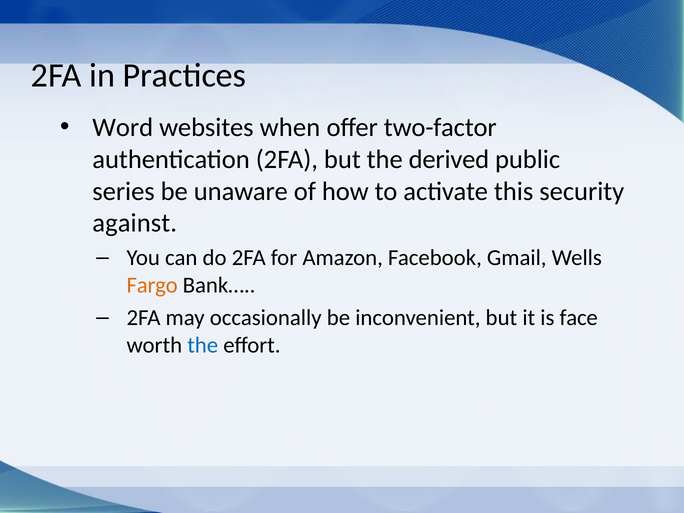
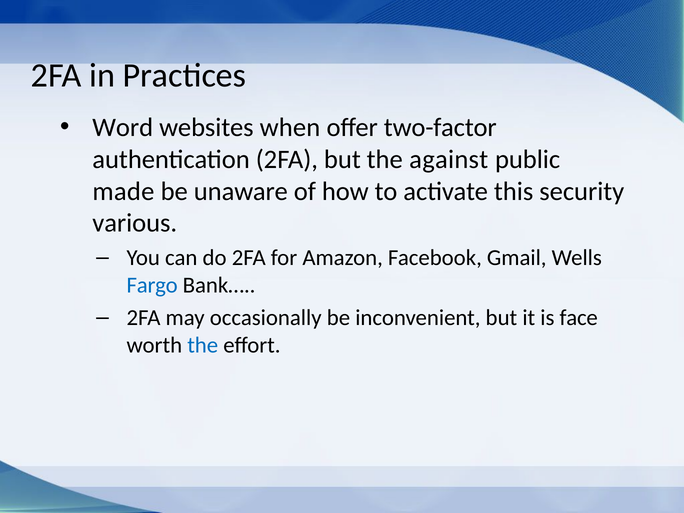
derived: derived -> against (449, 159)
series: series -> made (123, 191)
against: against -> various (135, 223)
Fargo colour: orange -> blue (152, 285)
